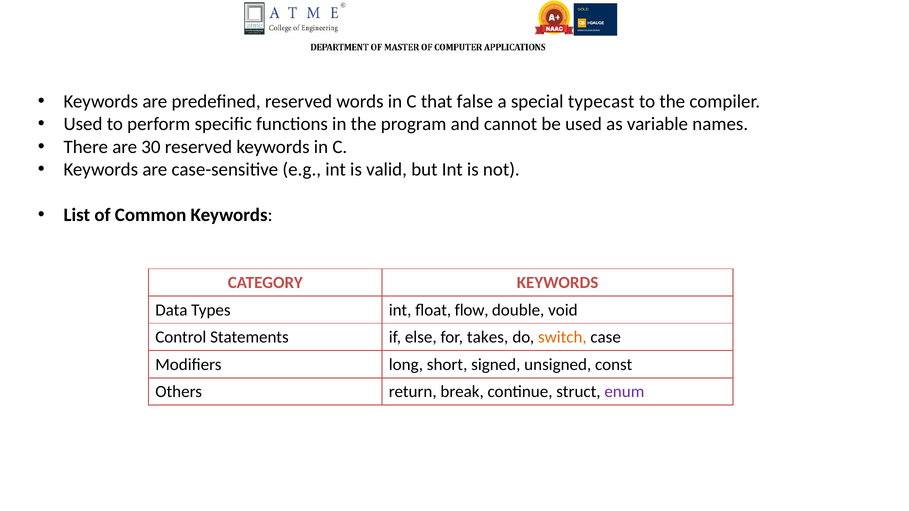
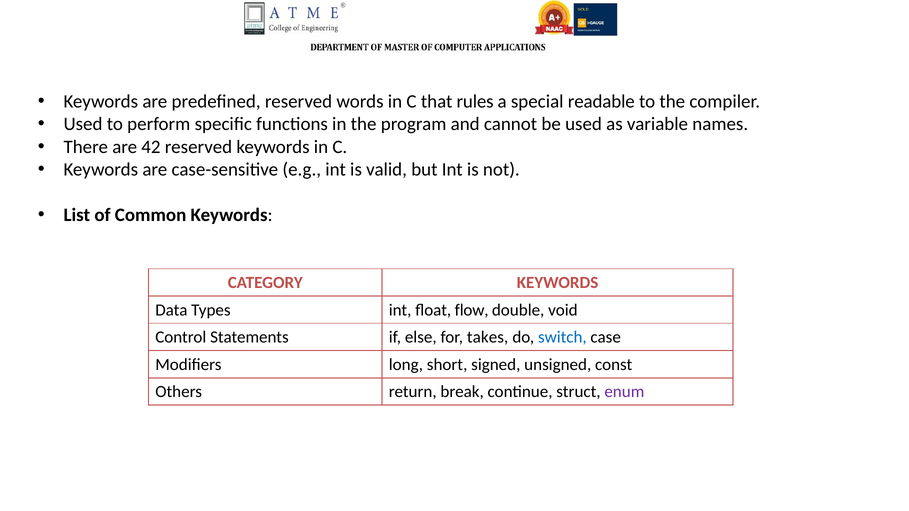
false: false -> rules (475, 102)
typecast: typecast -> readable (601, 102)
30: 30 -> 42 (151, 147)
switch colour: orange -> blue (562, 338)
